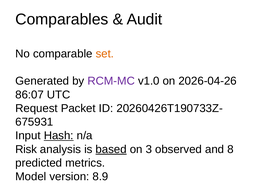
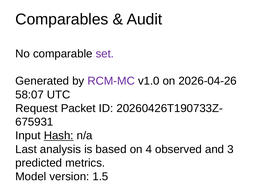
set colour: orange -> purple (105, 54)
86:07: 86:07 -> 58:07 (30, 95)
Risk: Risk -> Last (26, 149)
based underline: present -> none (111, 149)
3: 3 -> 4 (149, 149)
8: 8 -> 3 (230, 149)
8.9: 8.9 -> 1.5 (100, 177)
